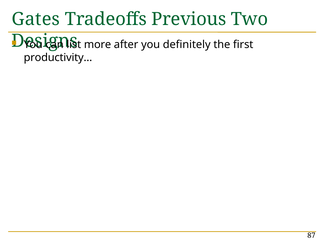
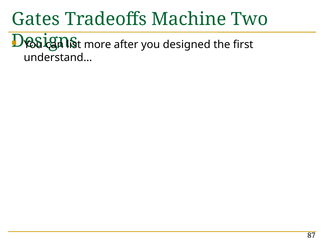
Previous: Previous -> Machine (189, 19)
definitely: definitely -> designed (187, 45)
productivity…: productivity… -> understand… (58, 58)
